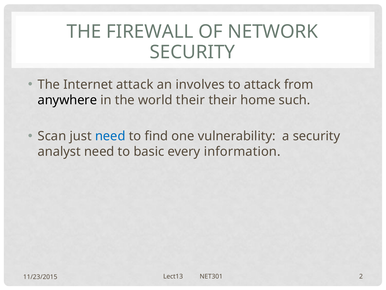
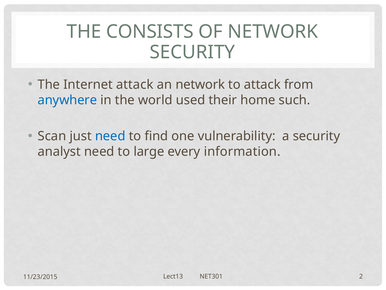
FIREWALL: FIREWALL -> CONSISTS (150, 32)
an involves: involves -> network (200, 85)
anywhere colour: black -> blue (67, 100)
world their: their -> used (191, 100)
basic: basic -> large (149, 151)
